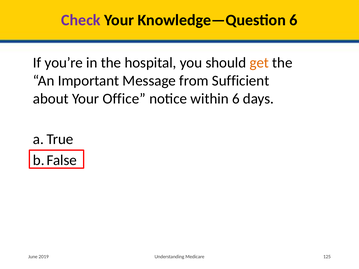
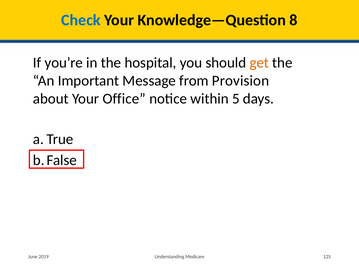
Check colour: purple -> blue (81, 20)
Knowledge—Question 6: 6 -> 8 (293, 20)
Sufficient: Sufficient -> Provision (241, 81)
within 6: 6 -> 5 (236, 99)
